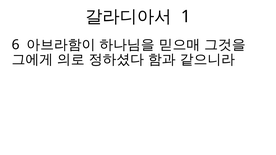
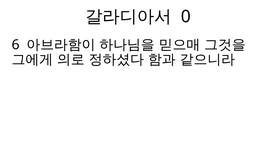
1: 1 -> 0 (186, 17)
